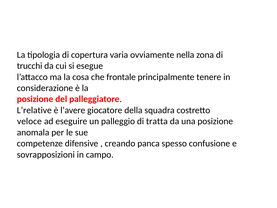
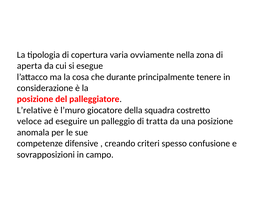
trucchi: trucchi -> aperta (29, 66)
frontale: frontale -> durante (121, 77)
l’avere: l’avere -> l’muro (73, 110)
panca: panca -> criteri (148, 143)
